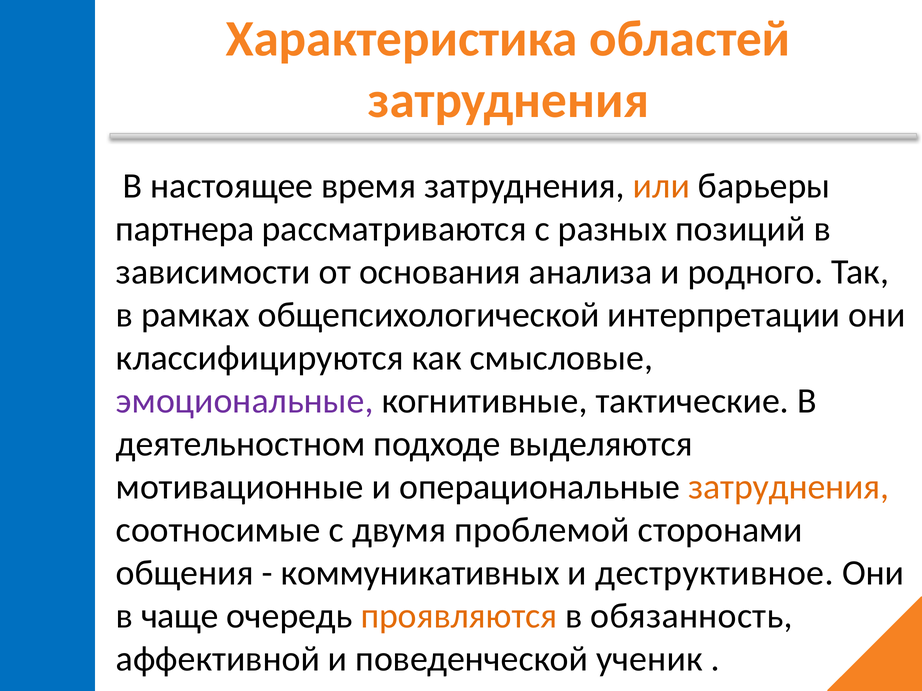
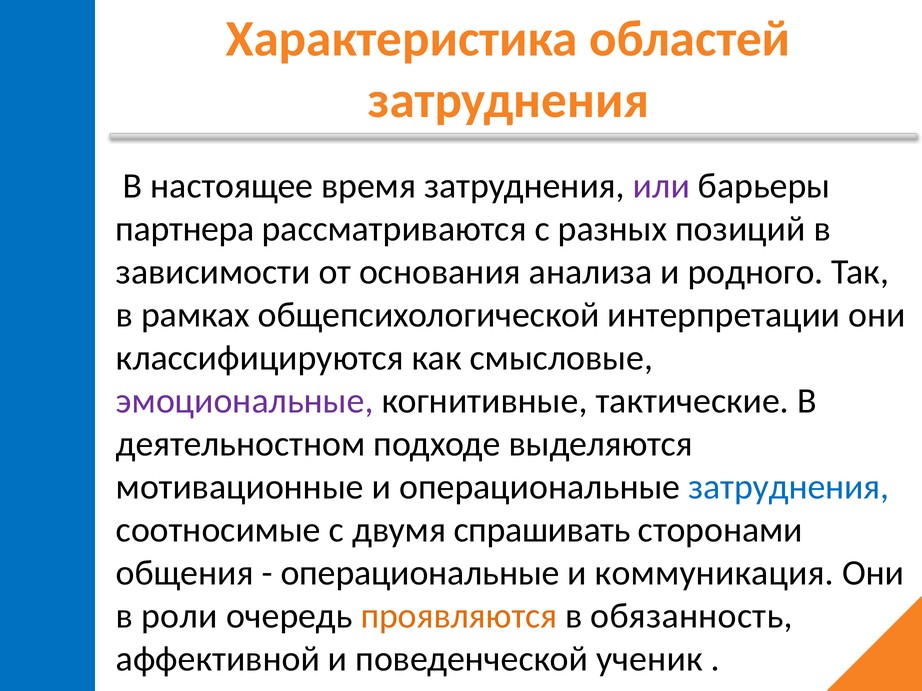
или colour: orange -> purple (661, 186)
затруднения colour: orange -> blue (789, 487)
проблемой: проблемой -> спрашивать (542, 530)
коммуникативных: коммуникативных -> операциональные (420, 573)
деструктивное: деструктивное -> коммуникация (714, 573)
чаще: чаще -> роли (179, 616)
